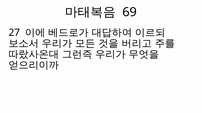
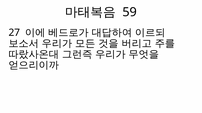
69: 69 -> 59 (130, 12)
